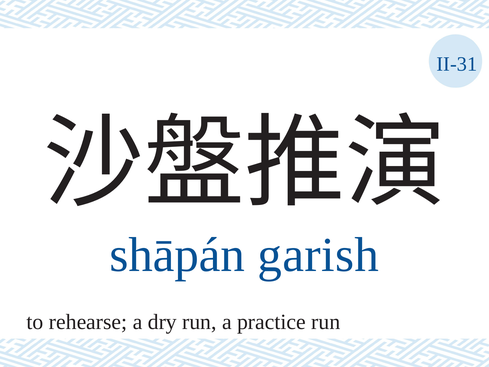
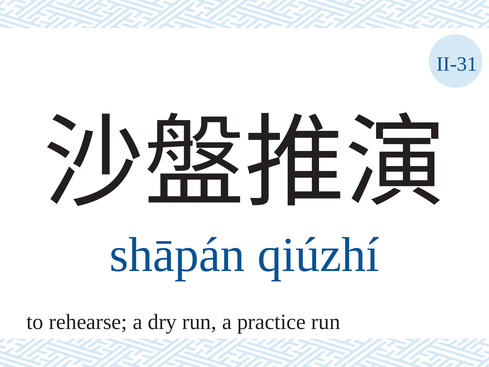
garish: garish -> qiúzhí (318, 255)
